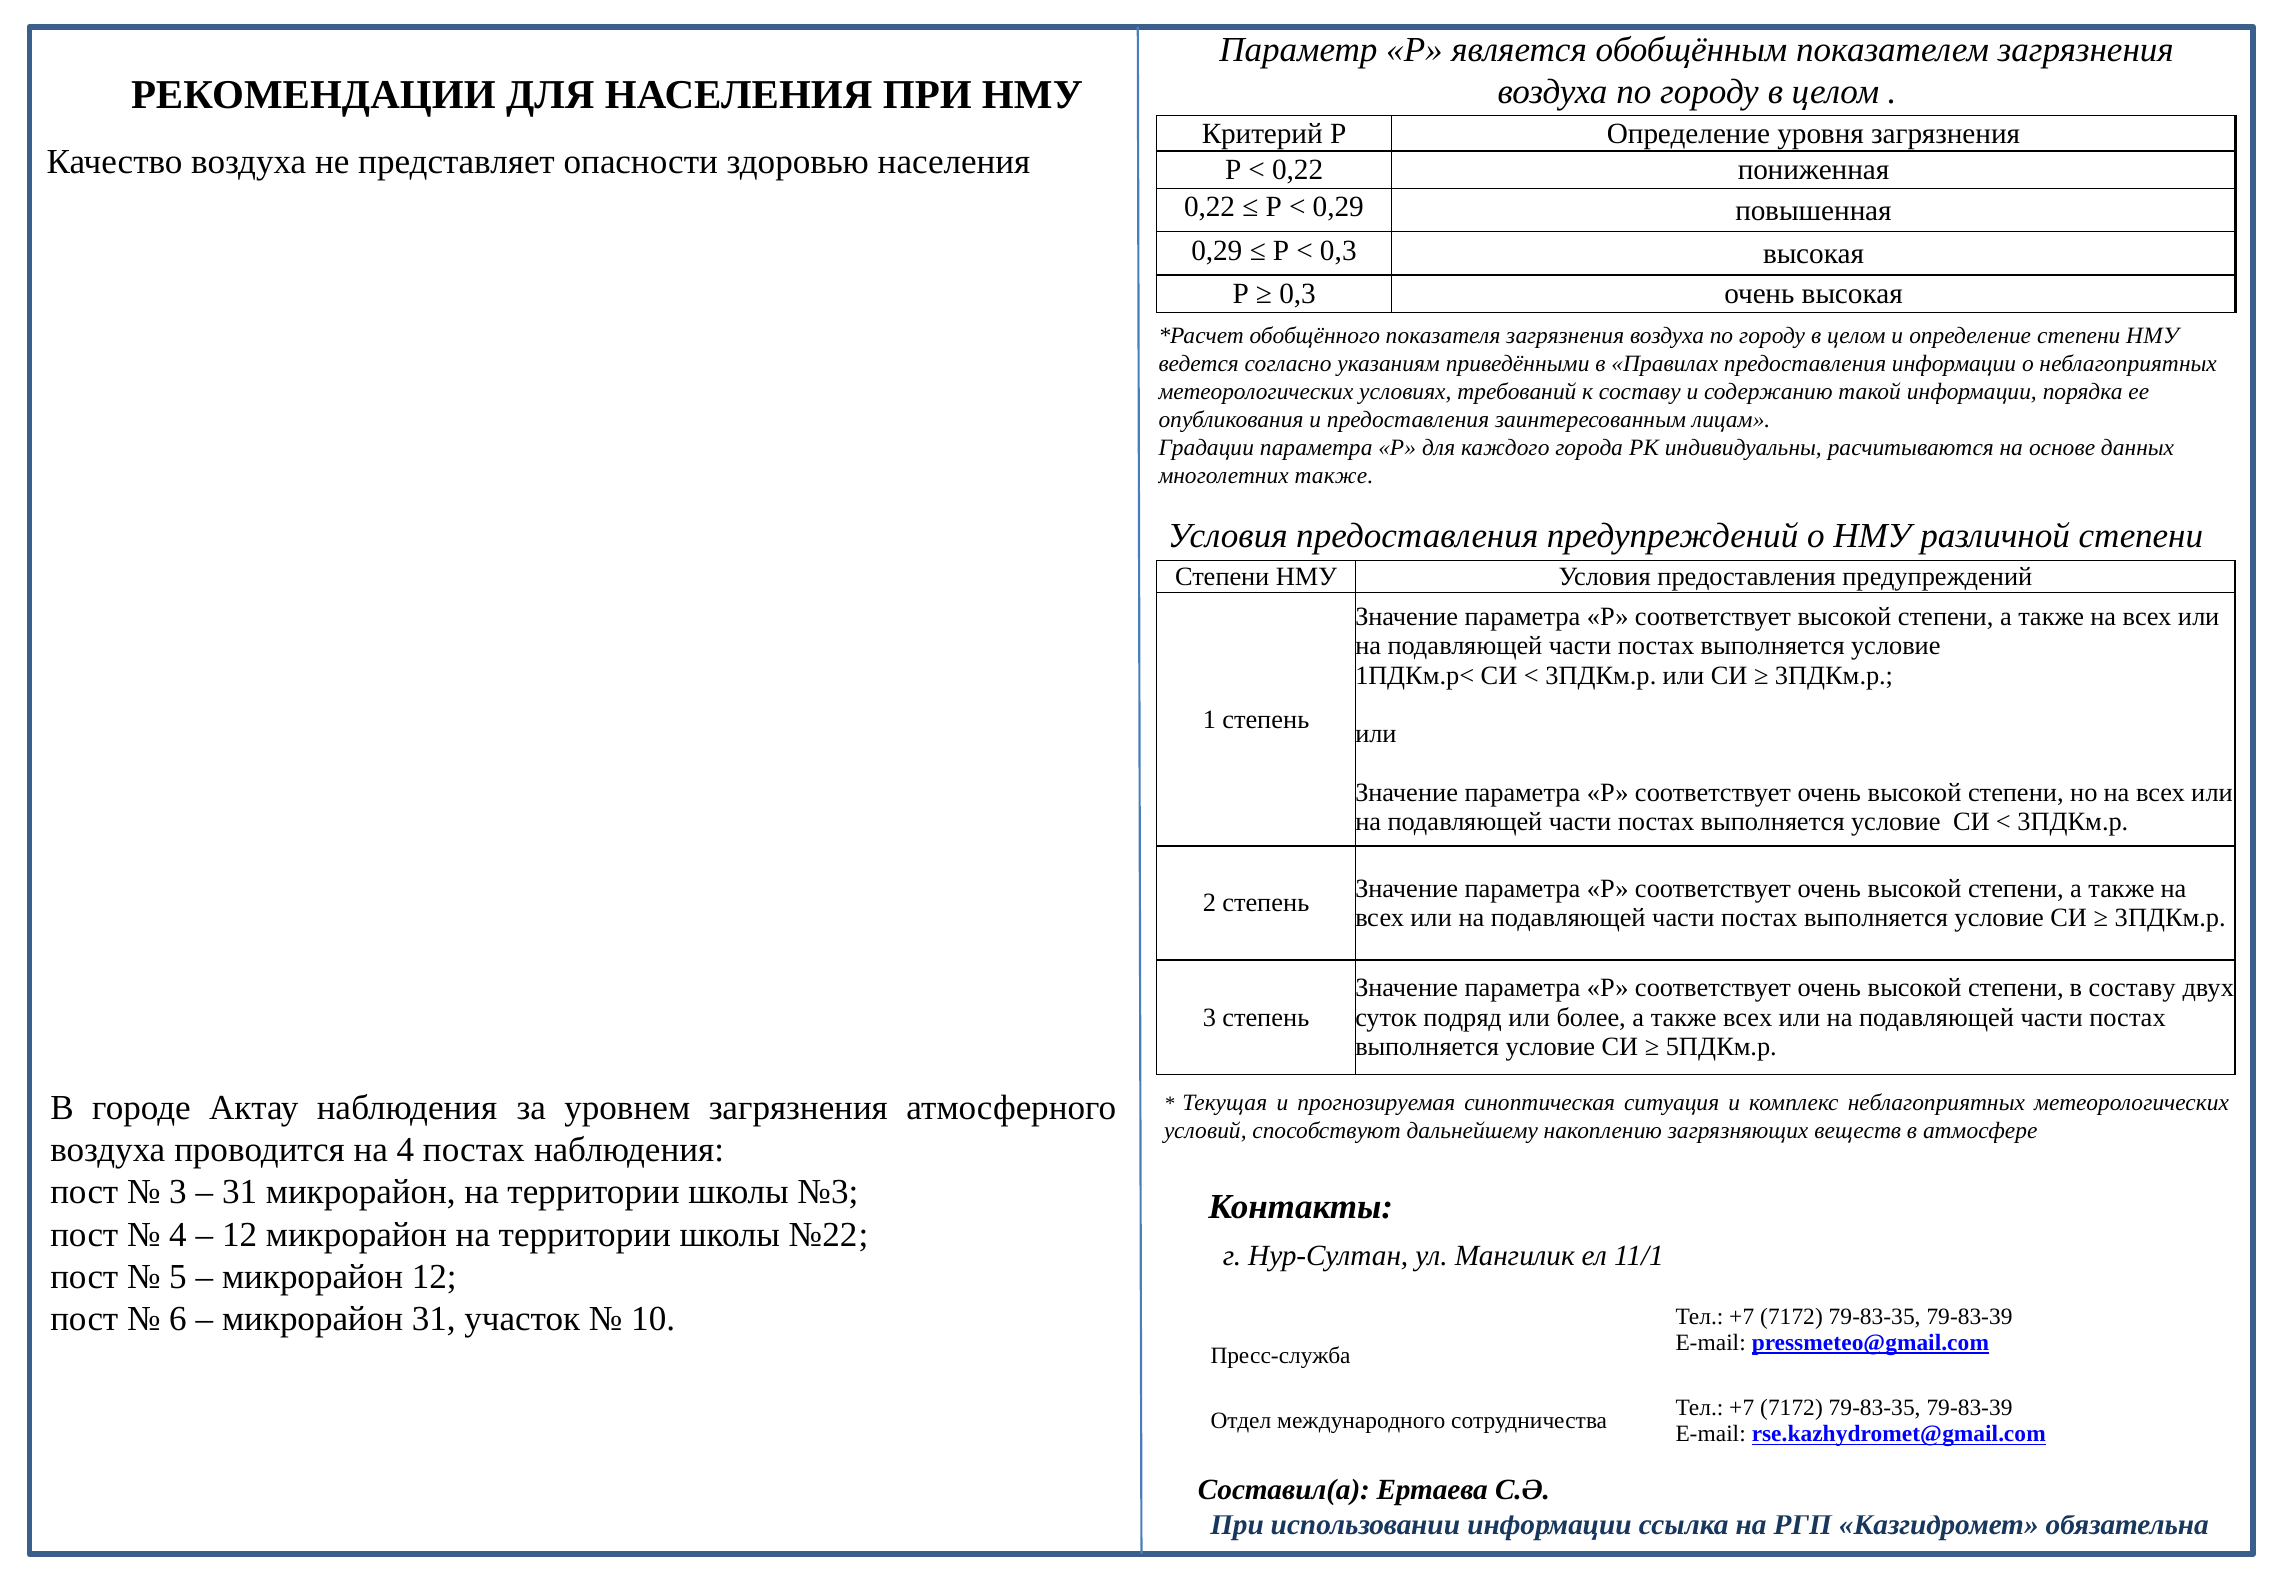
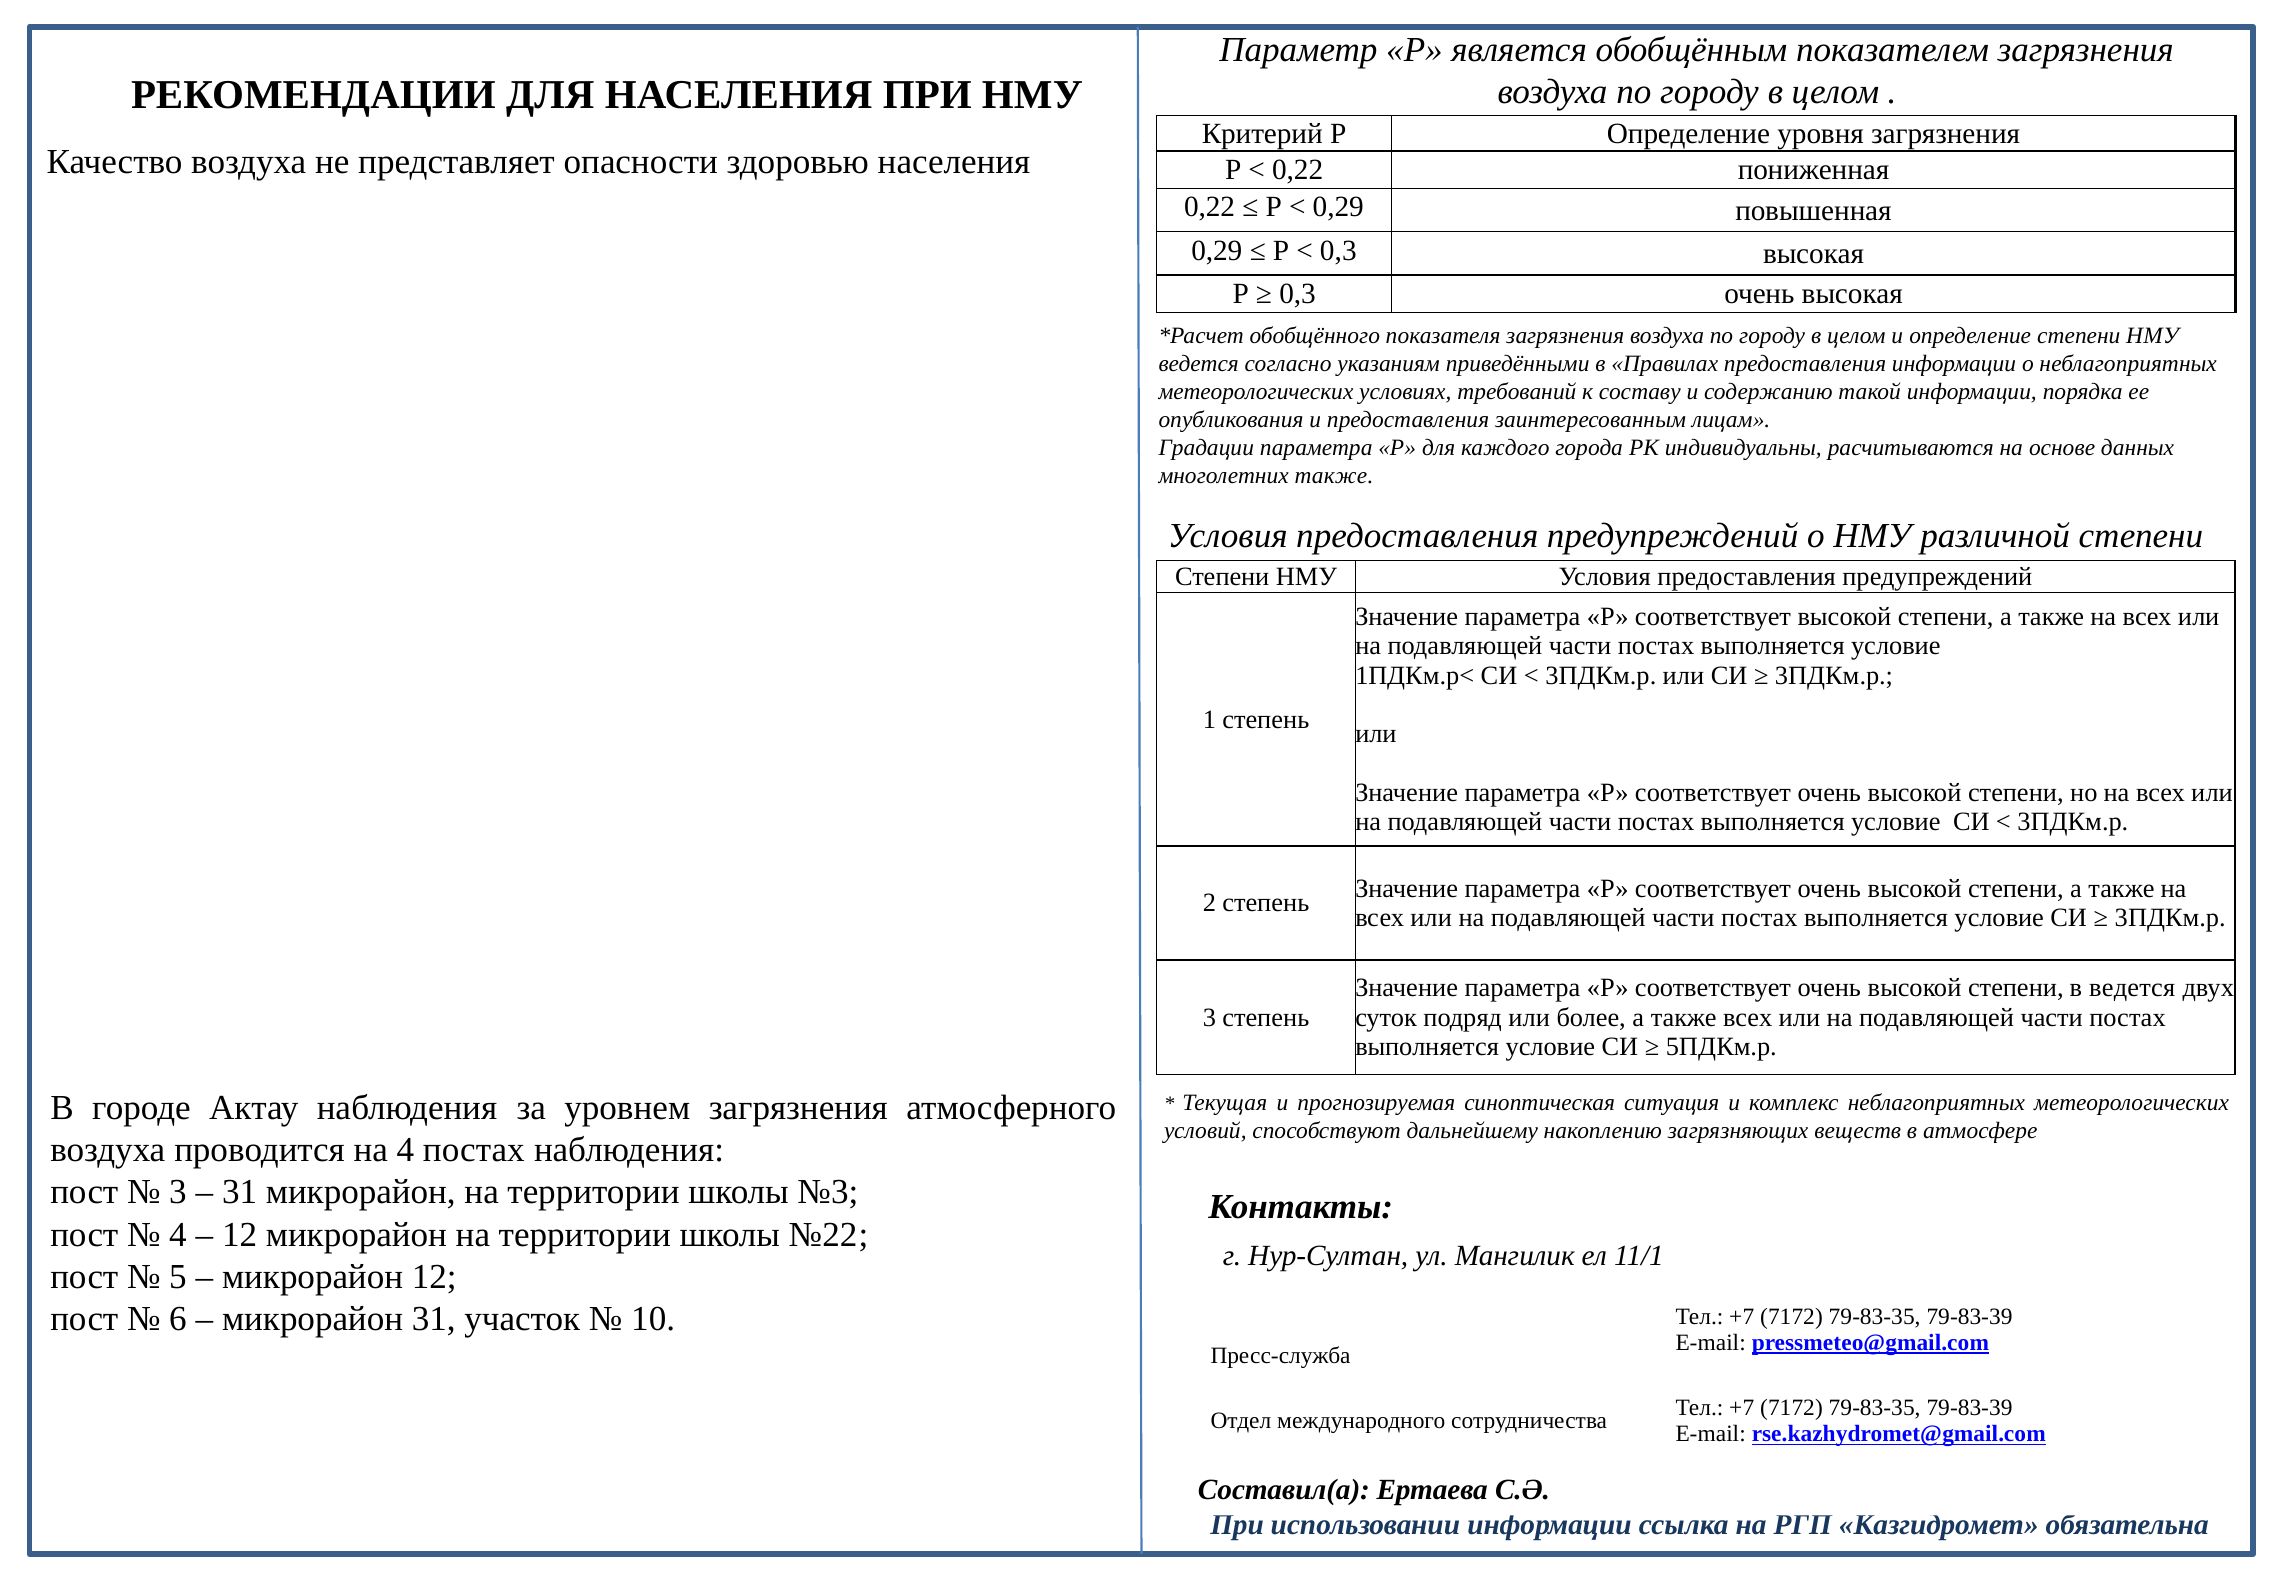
в составу: составу -> ведется (2132, 988)
